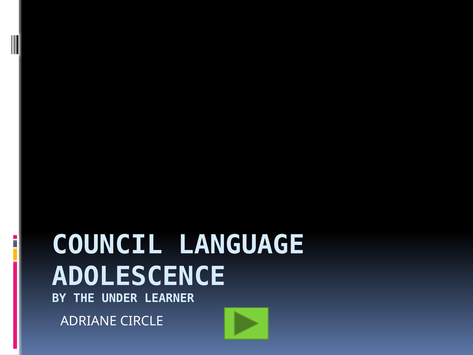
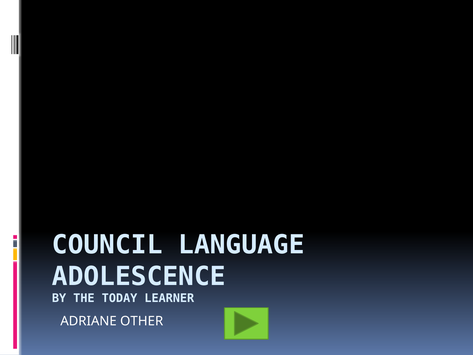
UNDER: UNDER -> TODAY (120, 298)
CIRCLE: CIRCLE -> OTHER (142, 321)
